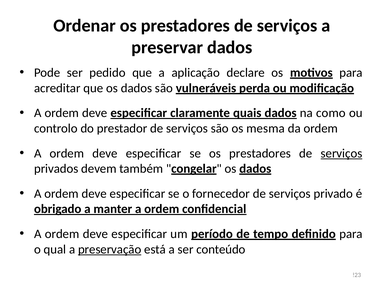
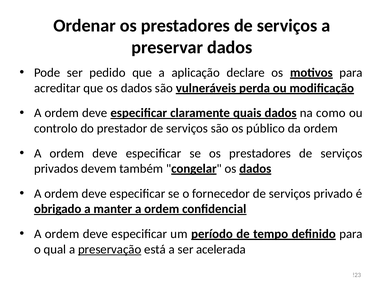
mesma: mesma -> público (266, 128)
serviços underline: present -> none (341, 153)
conteúdo: conteúdo -> acelerada (221, 249)
